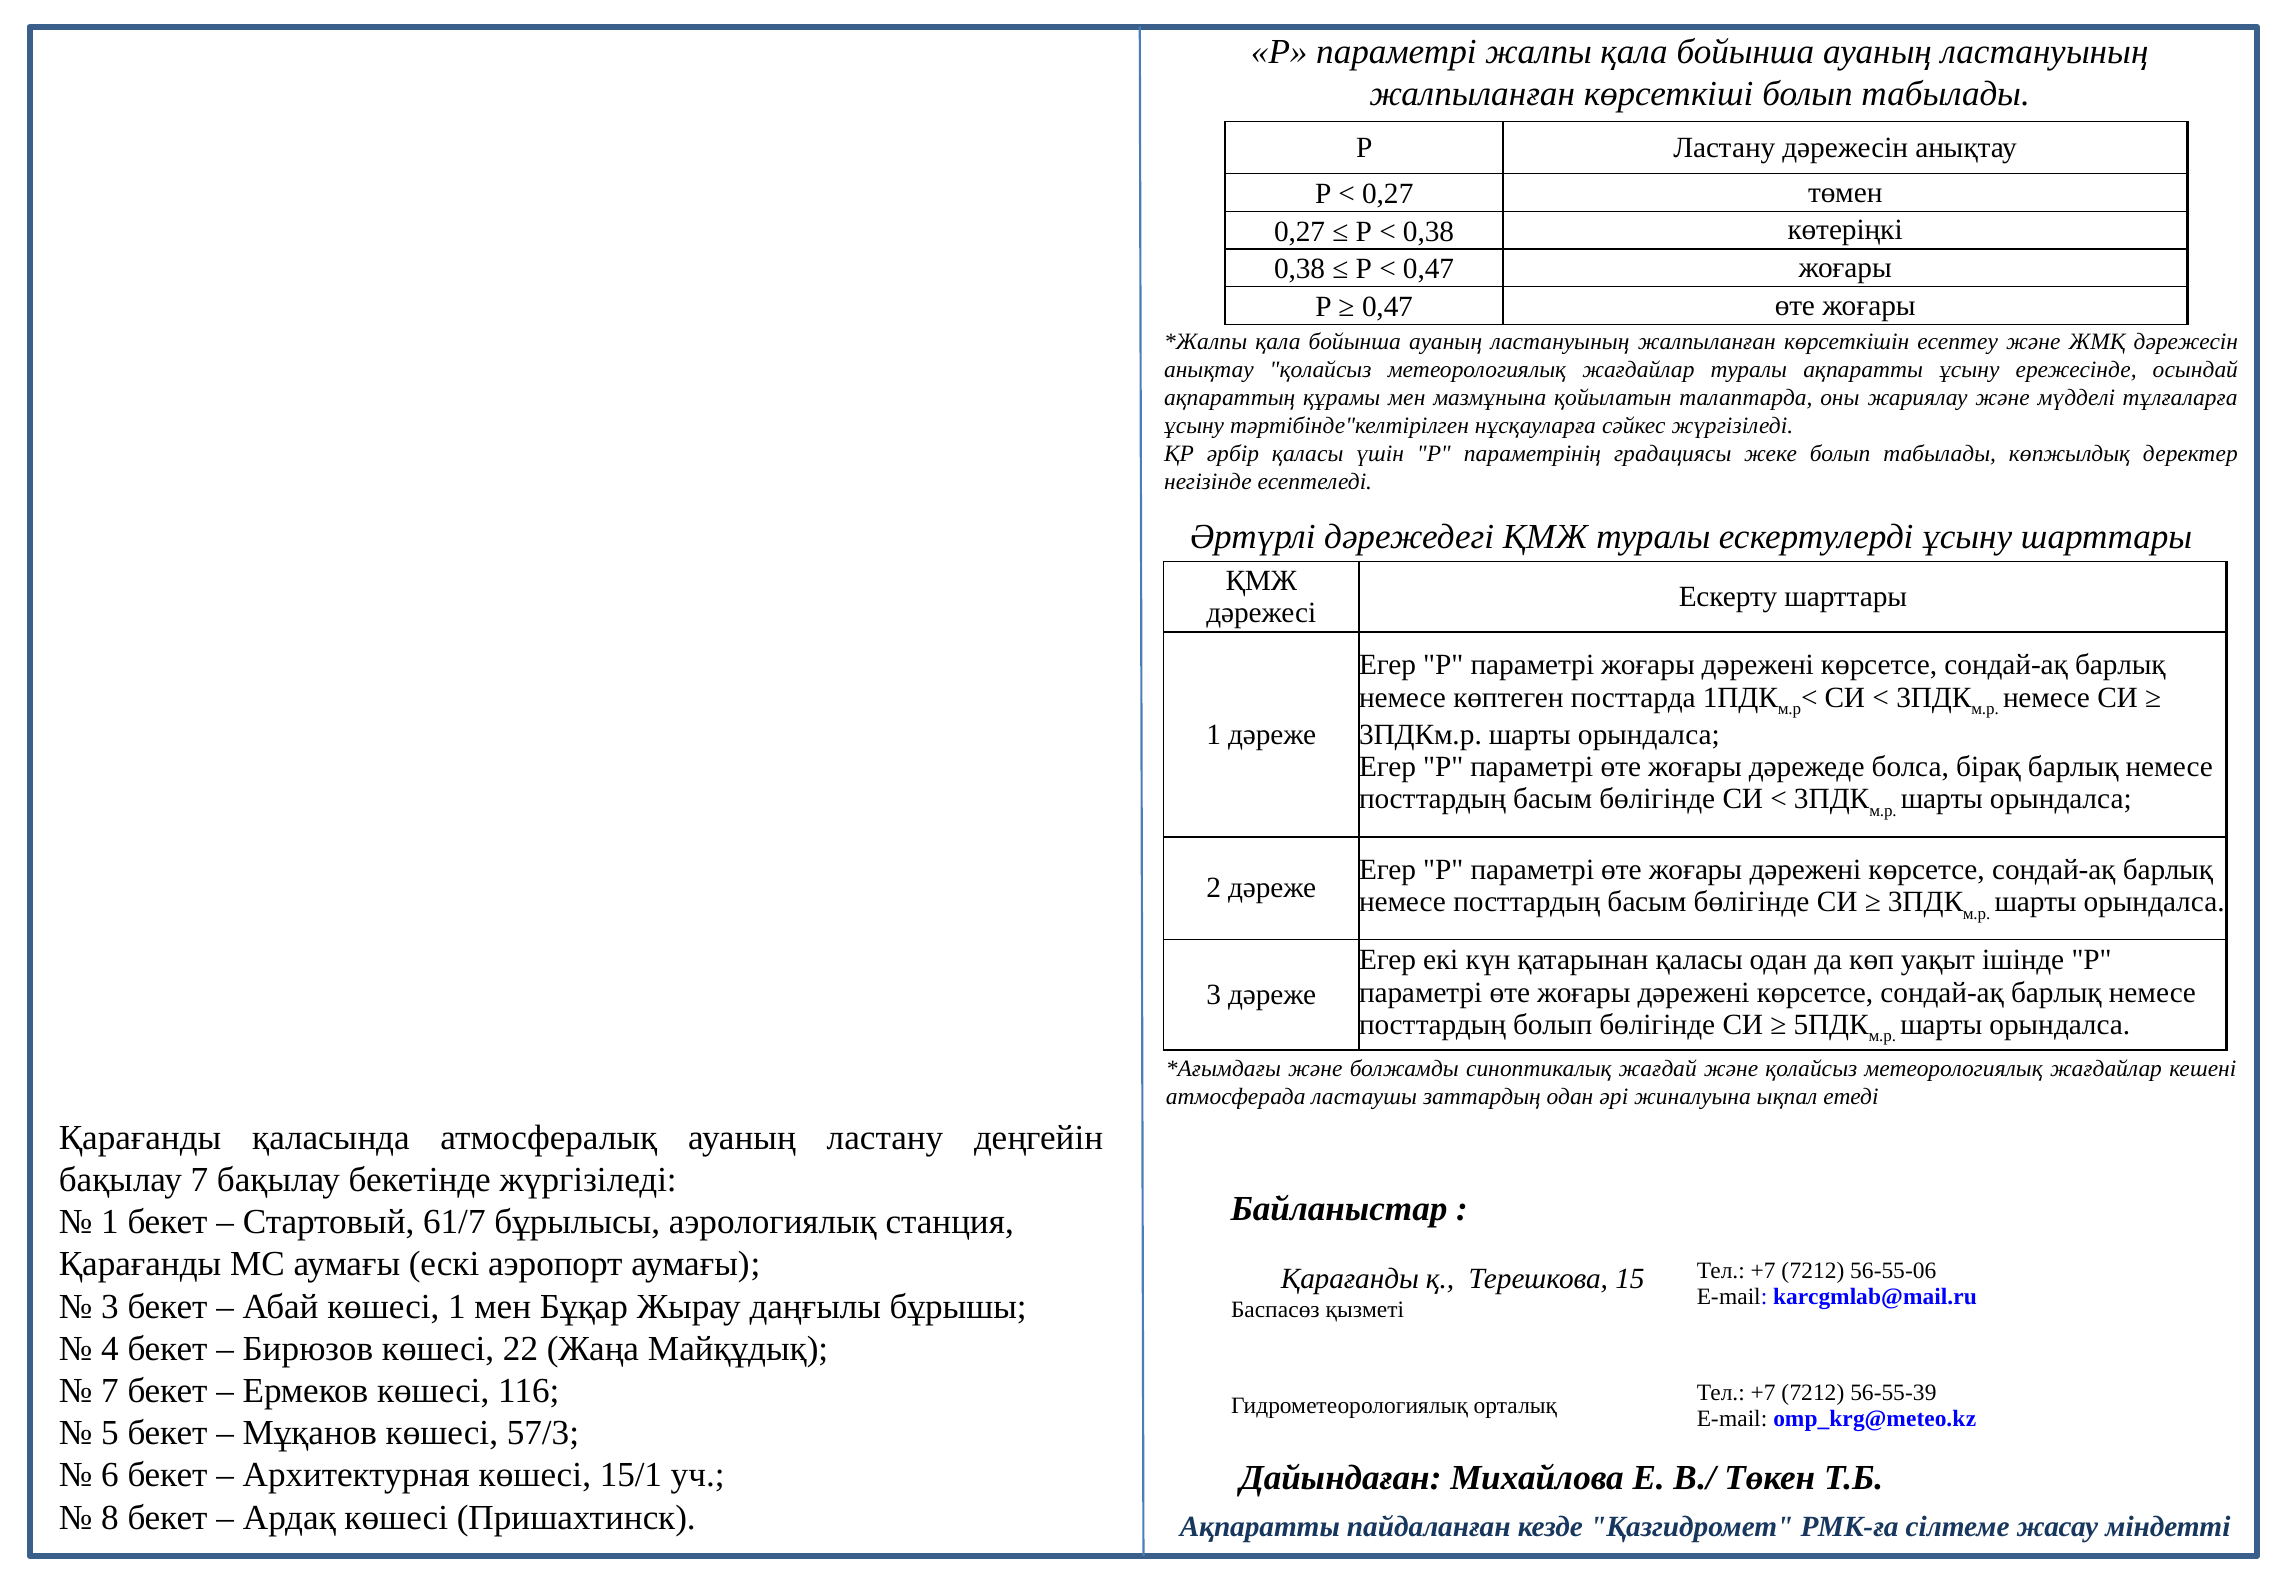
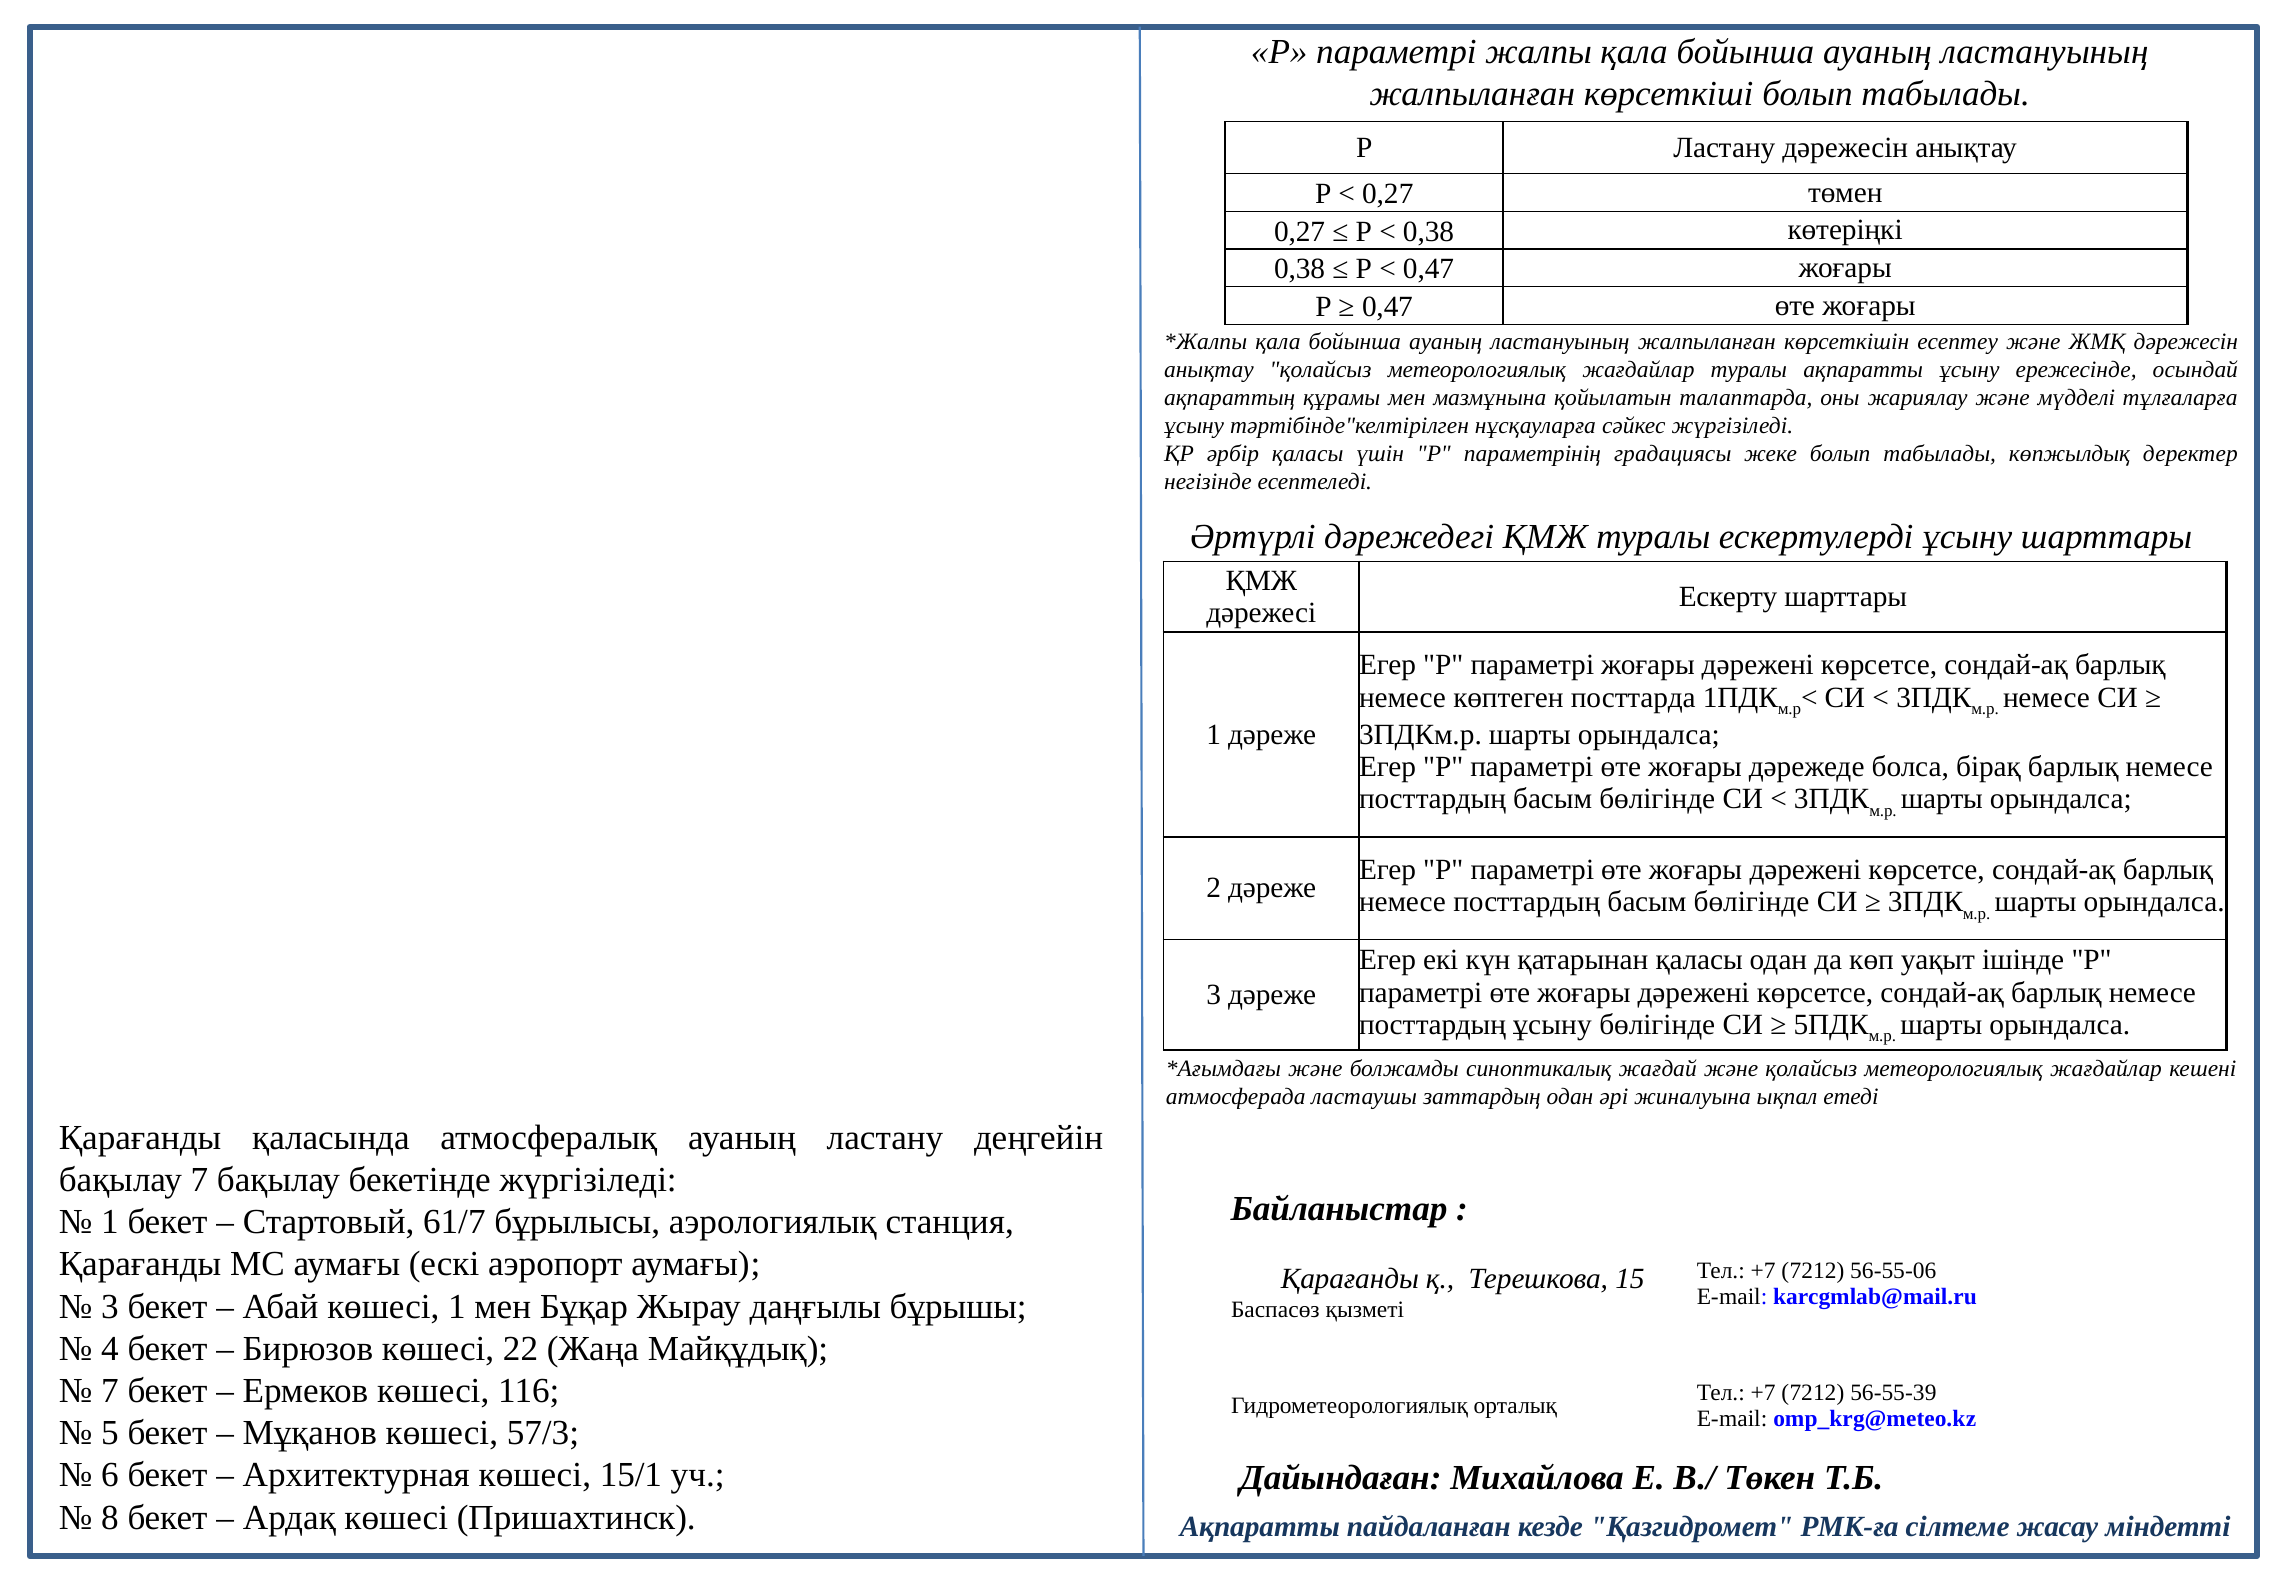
посттардың болып: болып -> ұсыну (1552, 1025)
